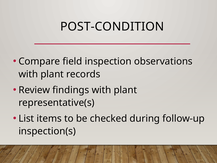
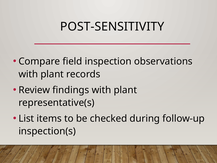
POST-CONDITION: POST-CONDITION -> POST-SENSITIVITY (112, 27)
